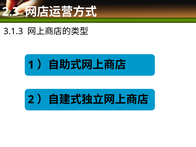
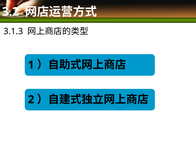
2.3: 2.3 -> 3.2 (10, 12)
